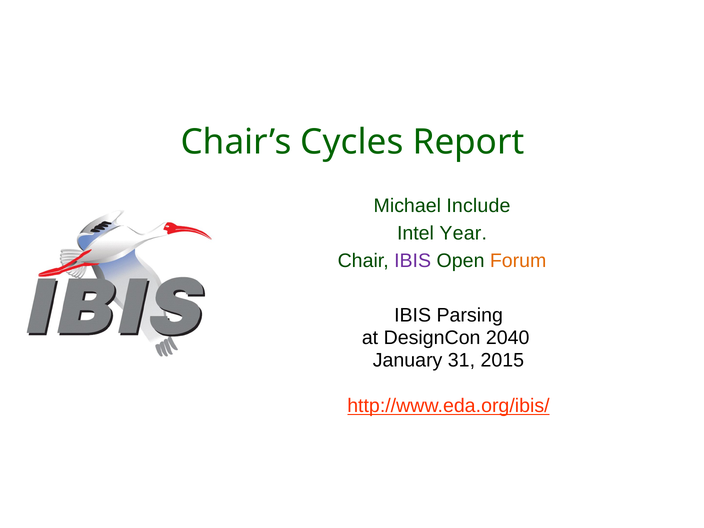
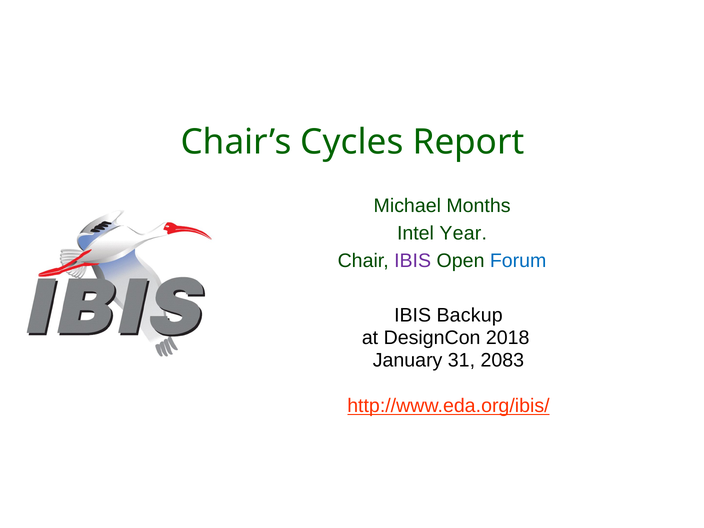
Include: Include -> Months (479, 206)
Forum colour: orange -> blue (518, 261)
Parsing: Parsing -> Backup (470, 315)
2040: 2040 -> 2018 (508, 338)
2015: 2015 -> 2083 (502, 361)
